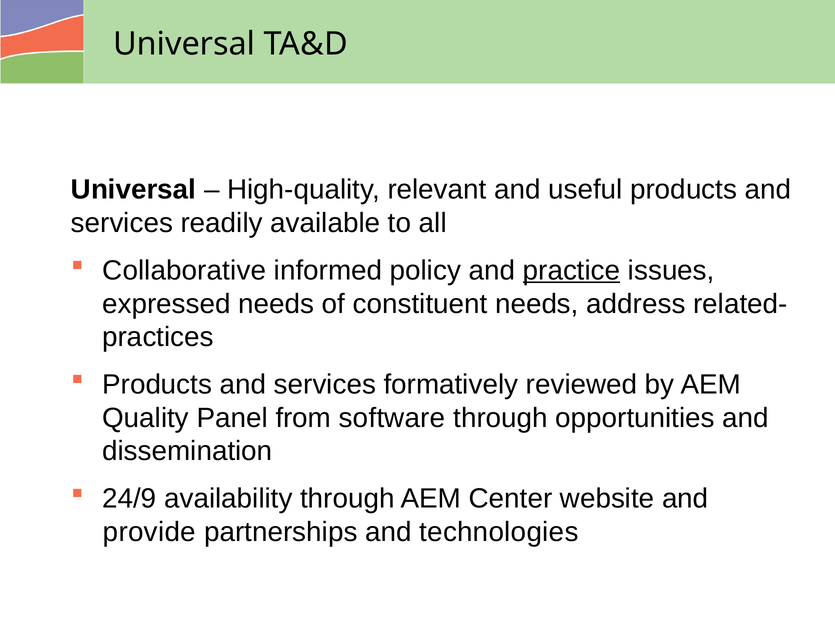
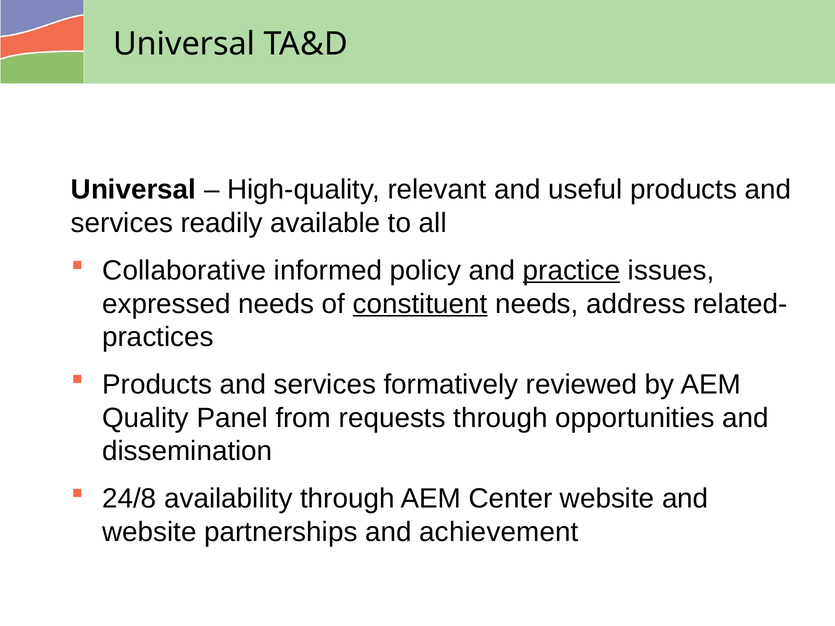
constituent underline: none -> present (420, 304)
software: software -> requests (392, 418)
24/9: 24/9 -> 24/8 (129, 499)
provide: provide -> website (149, 532)
technologies: technologies -> achievement (499, 532)
